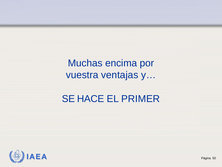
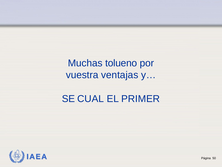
encima: encima -> tolueno (121, 63)
HACE: HACE -> CUAL (91, 99)
